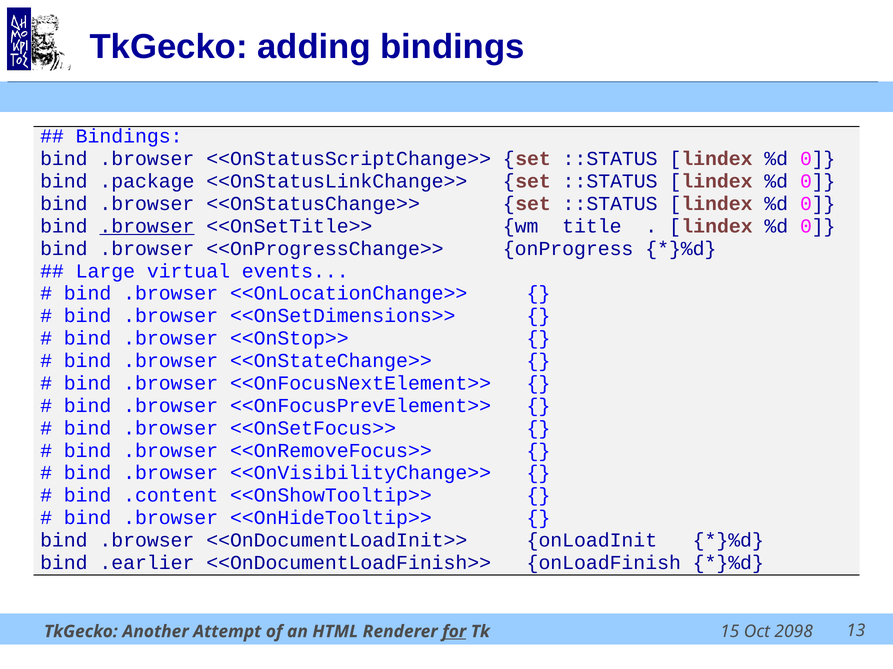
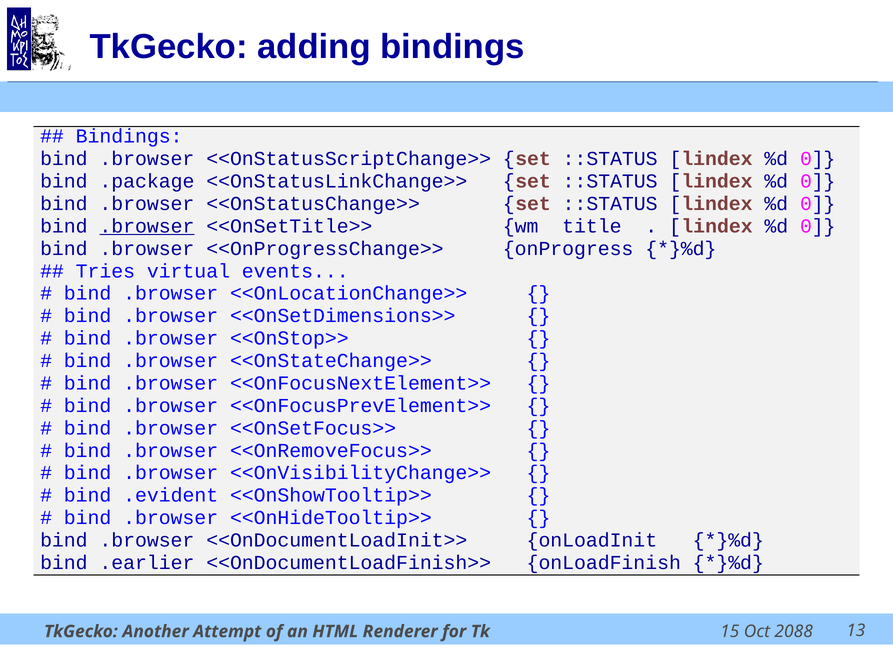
Large: Large -> Tries (105, 271)
.content: .content -> .evident (171, 496)
2098: 2098 -> 2088 (794, 632)
for underline: present -> none (454, 632)
